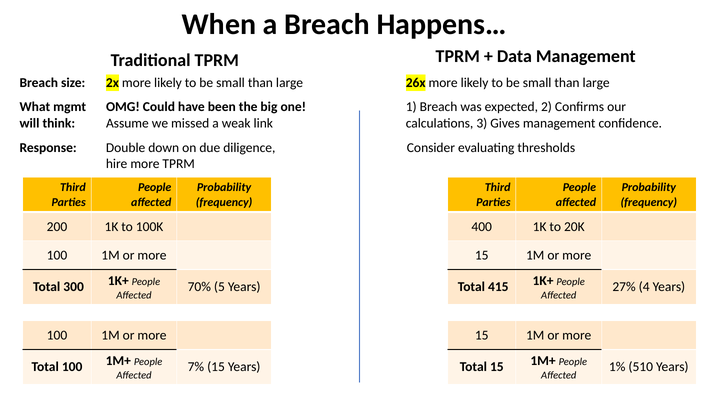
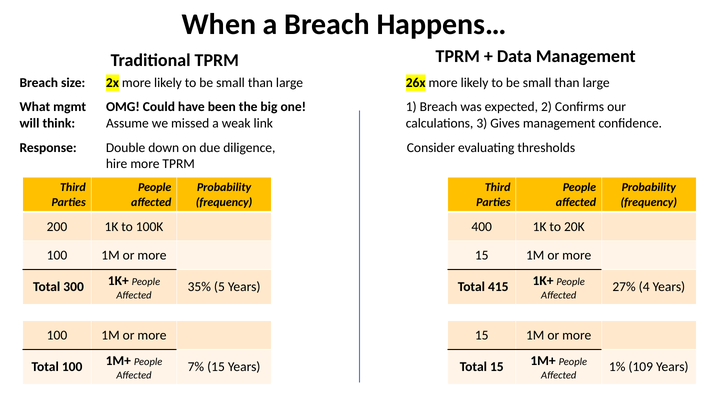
70%: 70% -> 35% (199, 287)
510: 510 -> 109 (641, 367)
